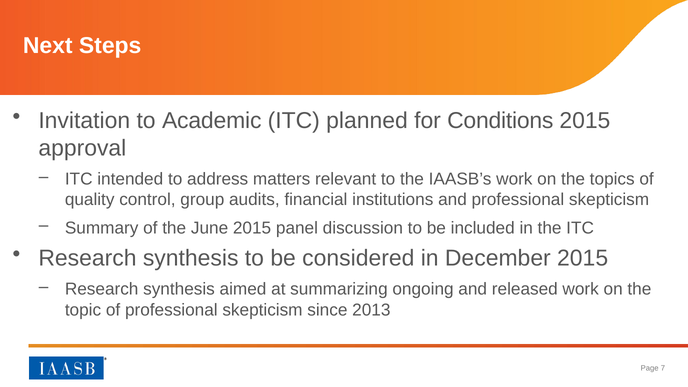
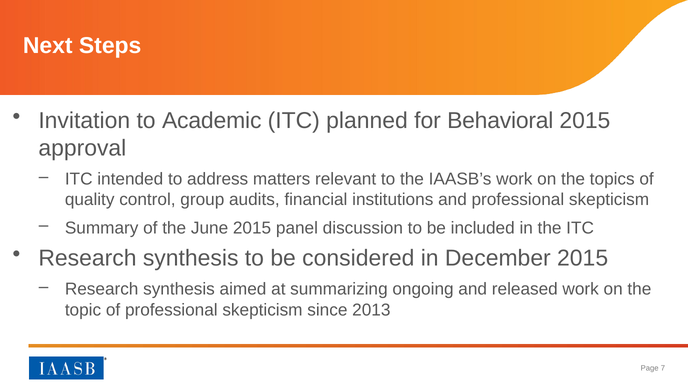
Conditions: Conditions -> Behavioral (500, 121)
